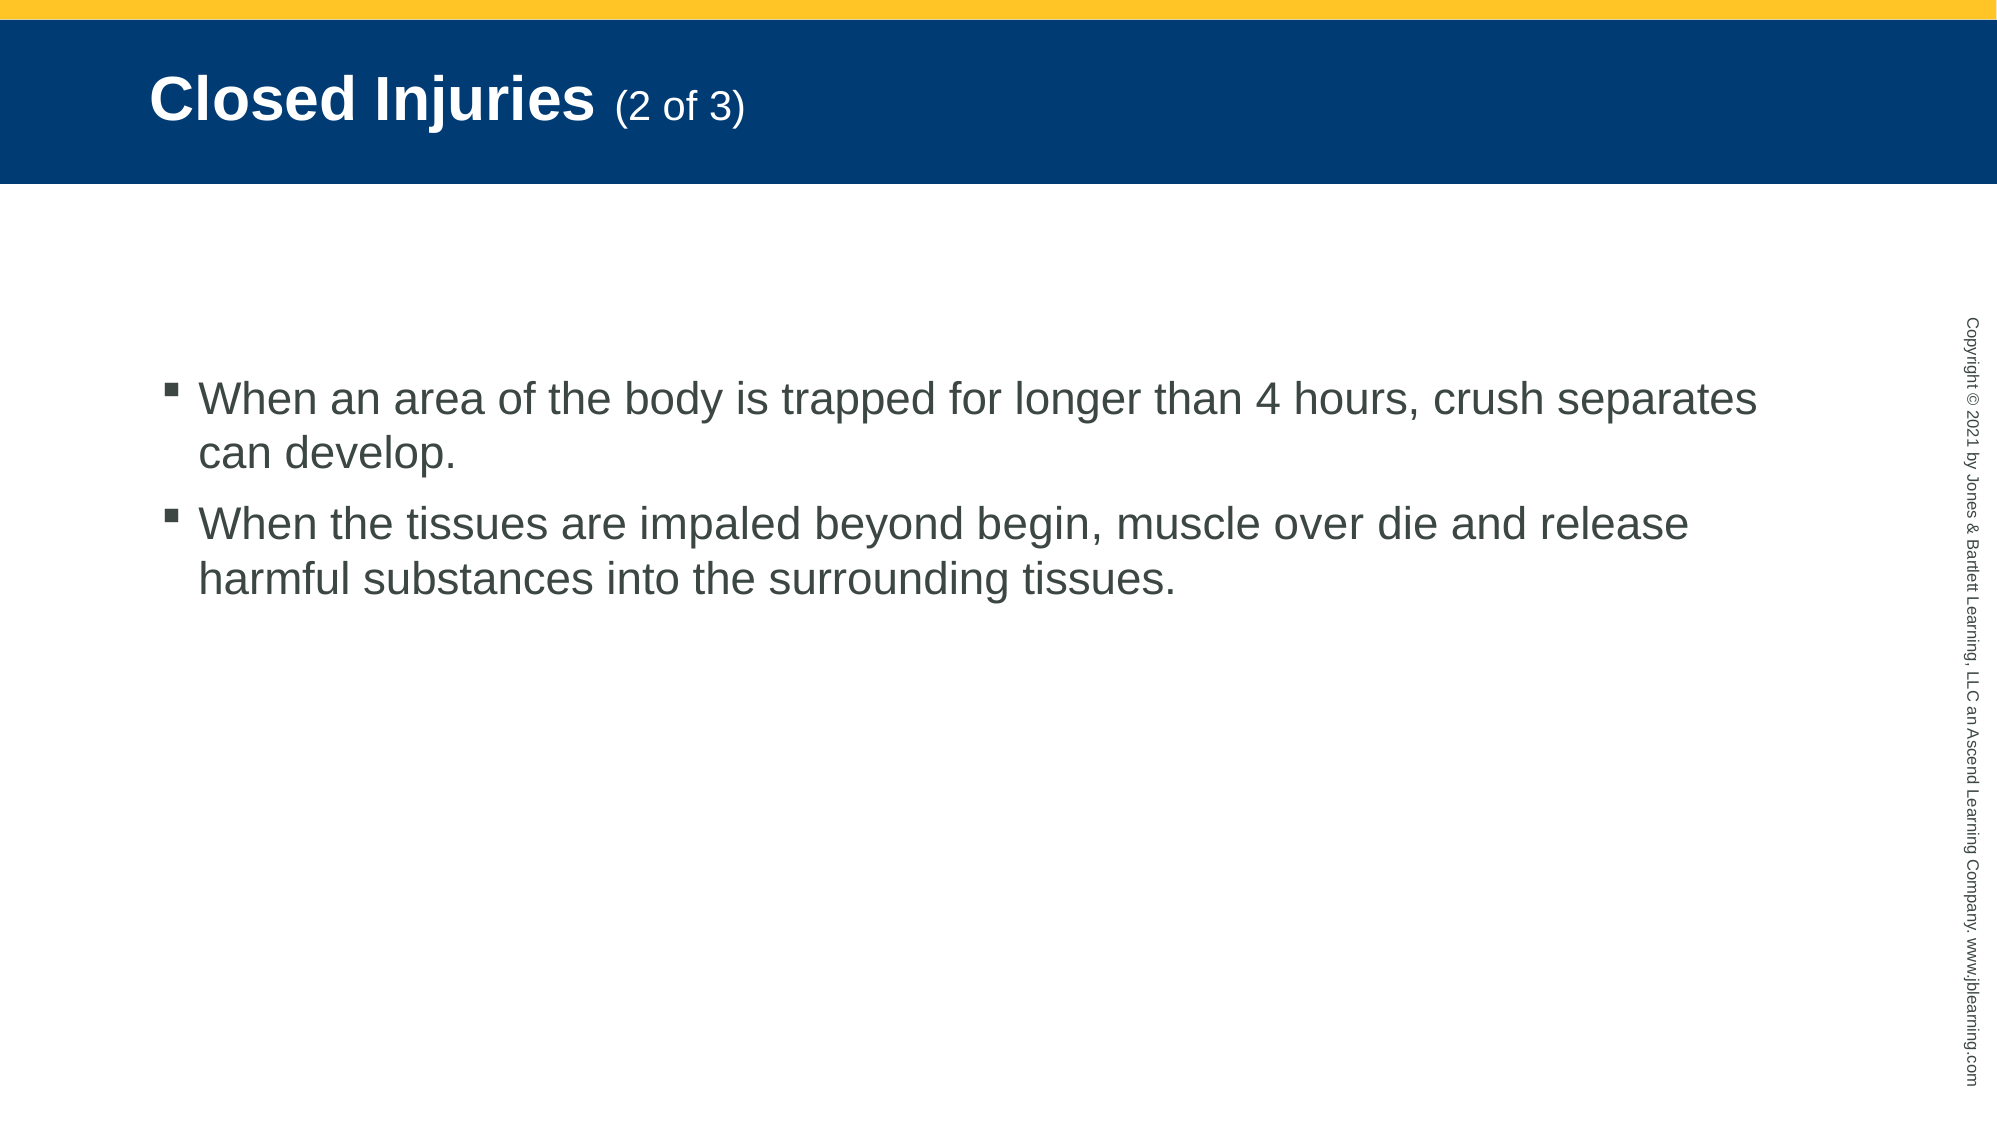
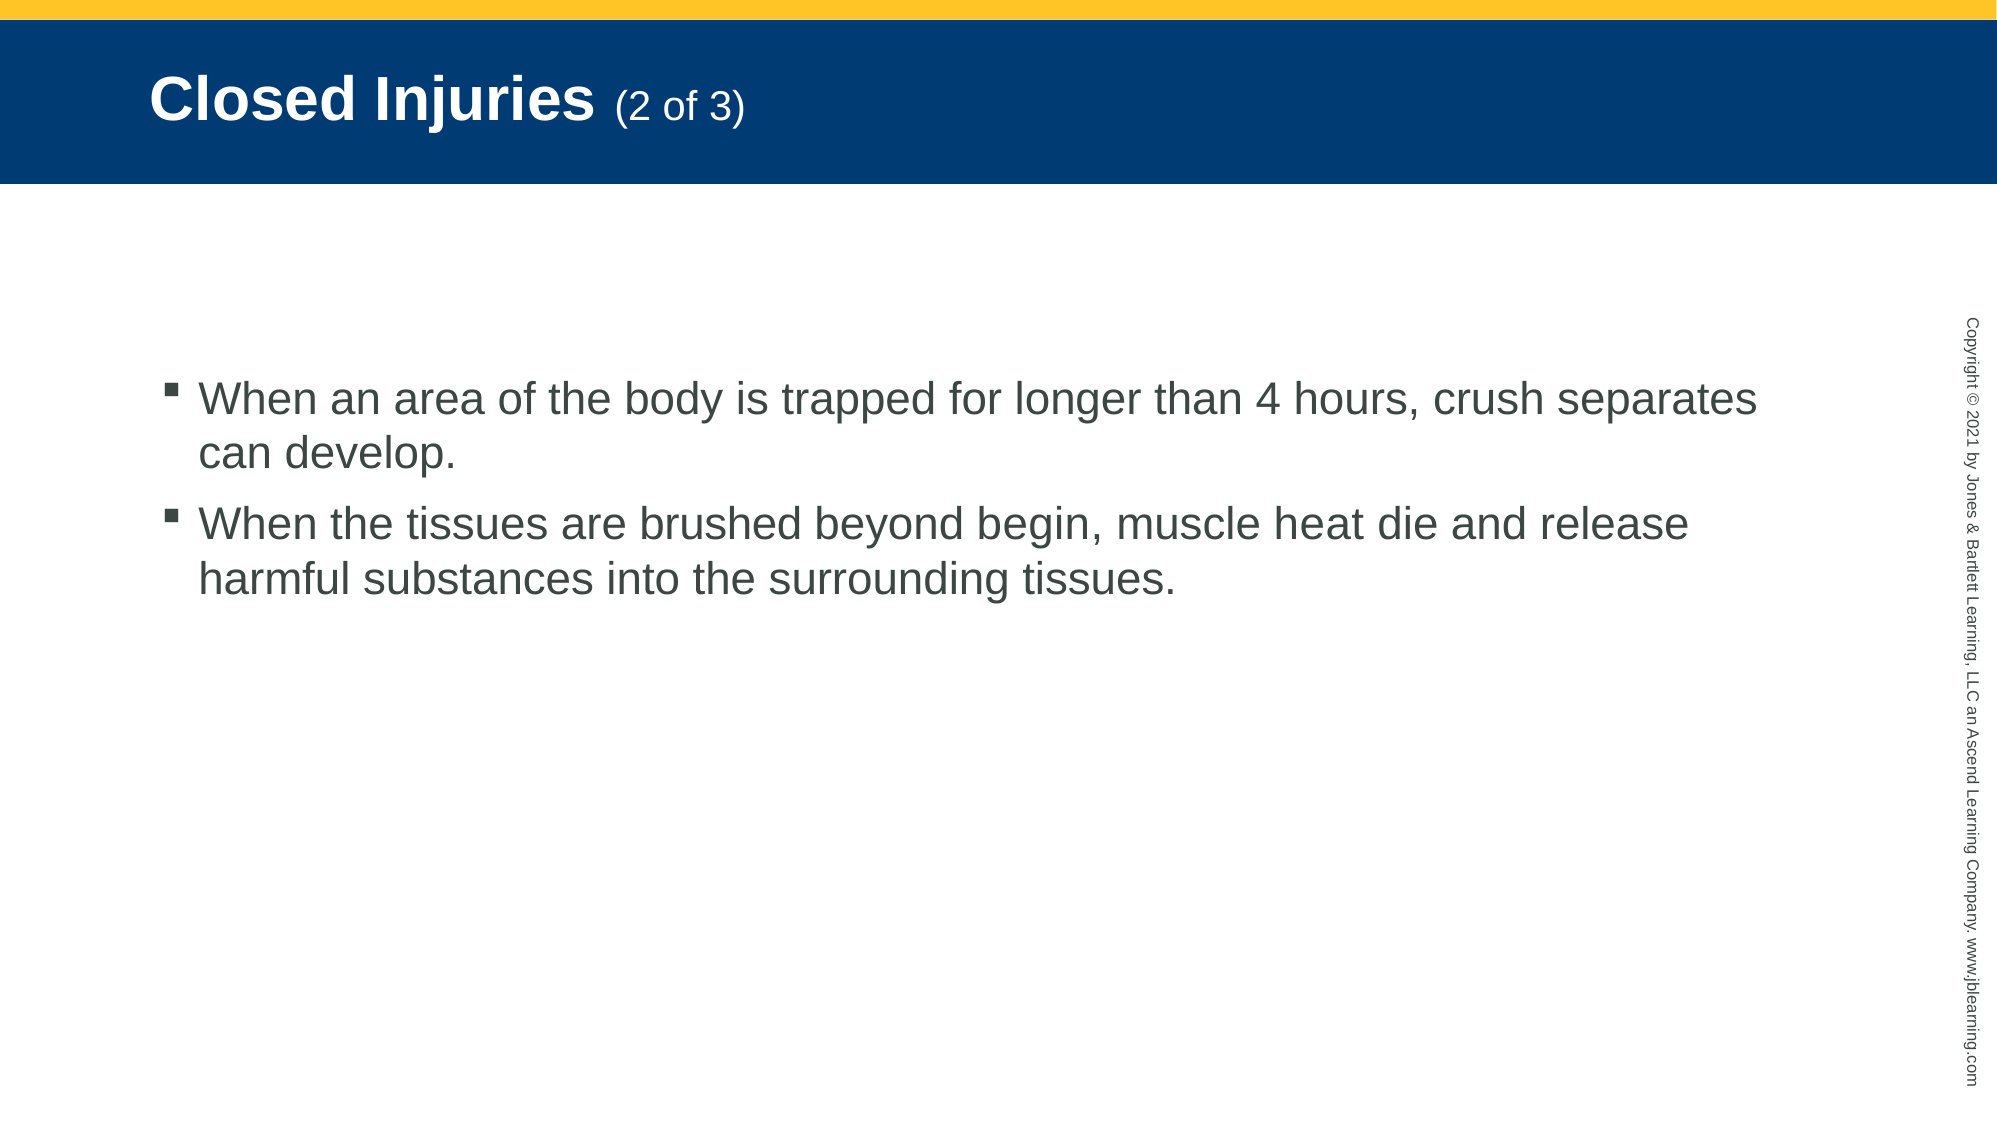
impaled: impaled -> brushed (721, 525)
over: over -> heat (1319, 525)
